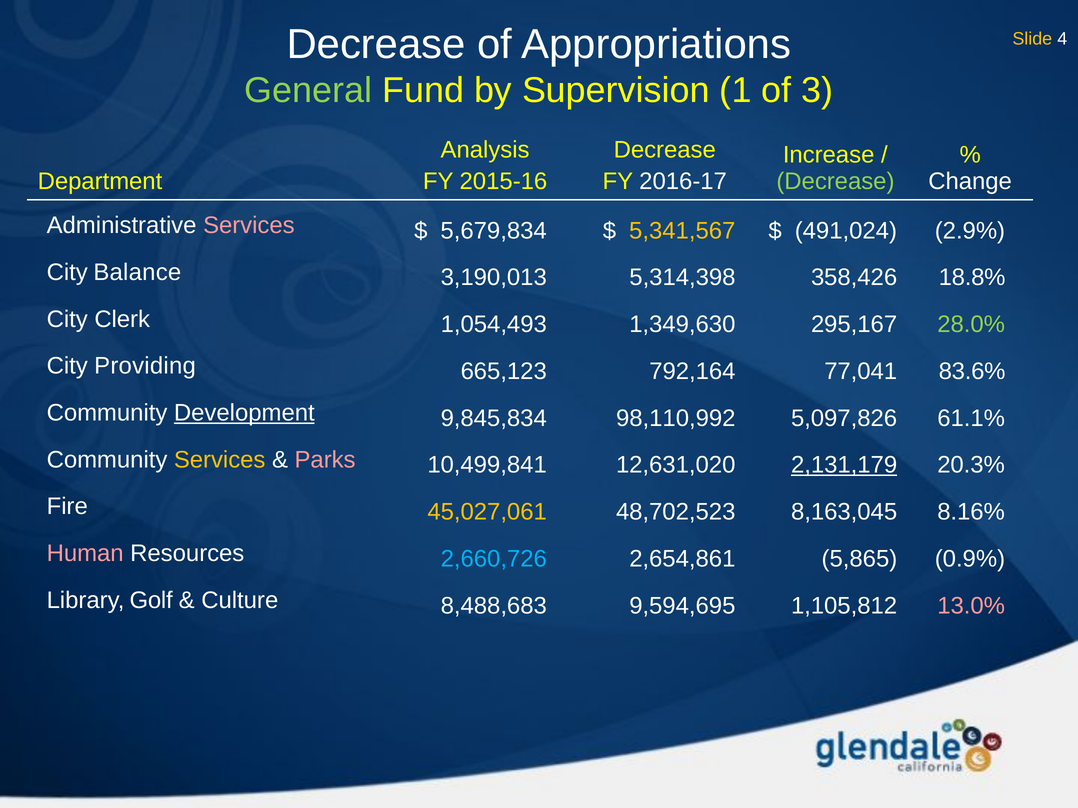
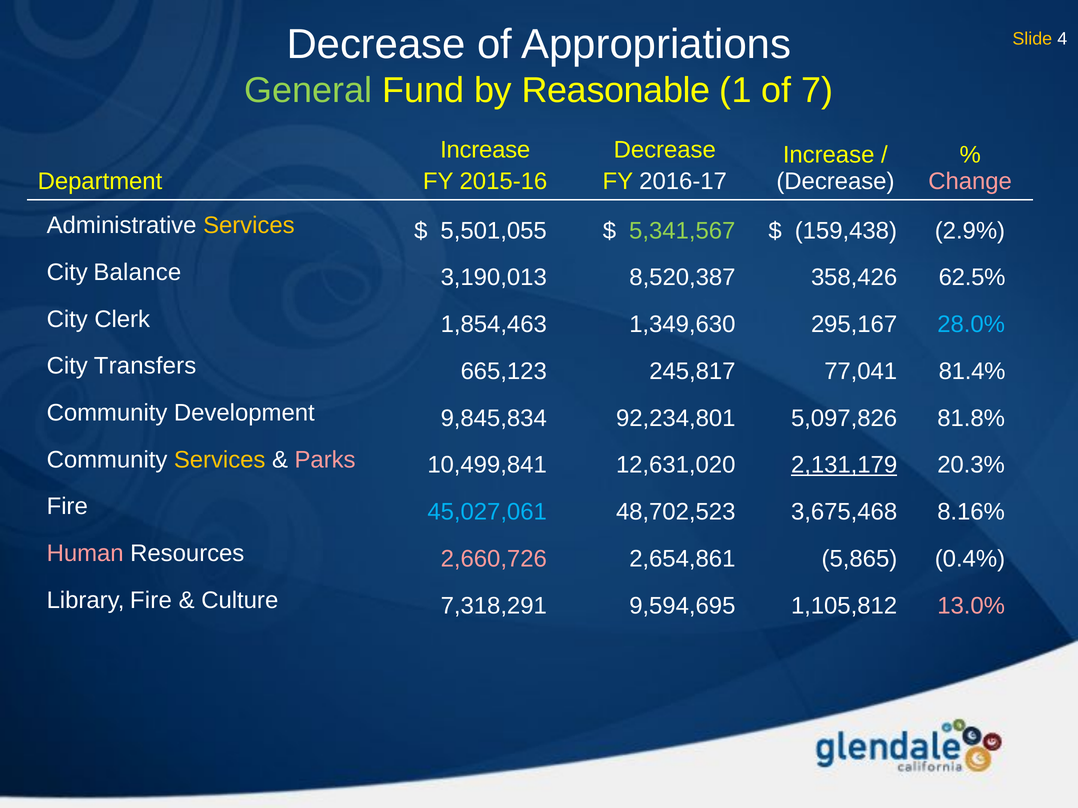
Supervision: Supervision -> Reasonable (616, 91)
3: 3 -> 7 (817, 91)
Analysis: Analysis -> Increase (485, 150)
Decrease colour: light green -> white (835, 181)
Change colour: white -> pink (970, 181)
Services colour: pink -> yellow (249, 226)
5,679,834: 5,679,834 -> 5,501,055 (494, 231)
5,341,567 colour: yellow -> light green (682, 231)
491,024: 491,024 -> 159,438 (846, 231)
5,314,398: 5,314,398 -> 8,520,387 (682, 278)
18.8%: 18.8% -> 62.5% (972, 278)
1,054,493: 1,054,493 -> 1,854,463 (494, 325)
28.0% colour: light green -> light blue (971, 325)
Providing: Providing -> Transfers (145, 366)
792,164: 792,164 -> 245,817 (692, 372)
83.6%: 83.6% -> 81.4% (972, 372)
Development underline: present -> none (244, 413)
98,110,992: 98,110,992 -> 92,234,801 (676, 418)
61.1%: 61.1% -> 81.8% (971, 418)
45,027,061 colour: yellow -> light blue (487, 512)
8,163,045: 8,163,045 -> 3,675,468 (844, 512)
2,660,726 colour: light blue -> pink (494, 559)
0.9%: 0.9% -> 0.4% (970, 559)
Library Golf: Golf -> Fire (151, 601)
8,488,683: 8,488,683 -> 7,318,291 (494, 606)
